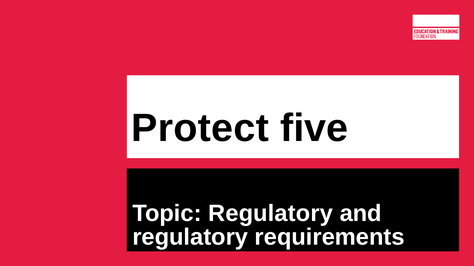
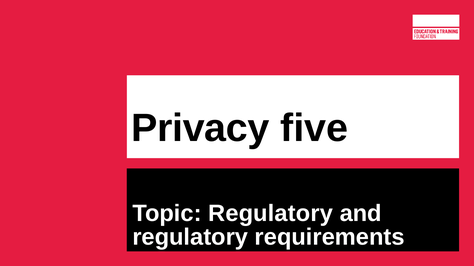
Protect: Protect -> Privacy (200, 128)
